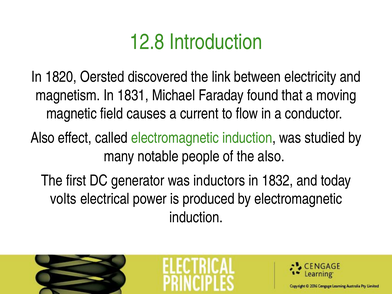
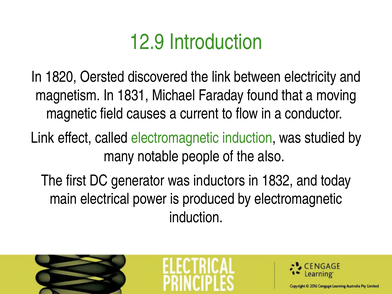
12.8: 12.8 -> 12.9 (147, 42)
Also: Also -> Link (43, 138)
volts: volts -> main (63, 199)
